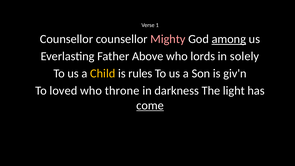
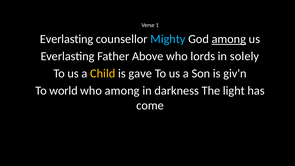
Counsellor: Counsellor -> Everlasting (67, 39)
Mighty colour: pink -> light blue (168, 39)
rules: rules -> gave (140, 73)
loved: loved -> world (64, 91)
who throne: throne -> among (122, 91)
come underline: present -> none (150, 105)
